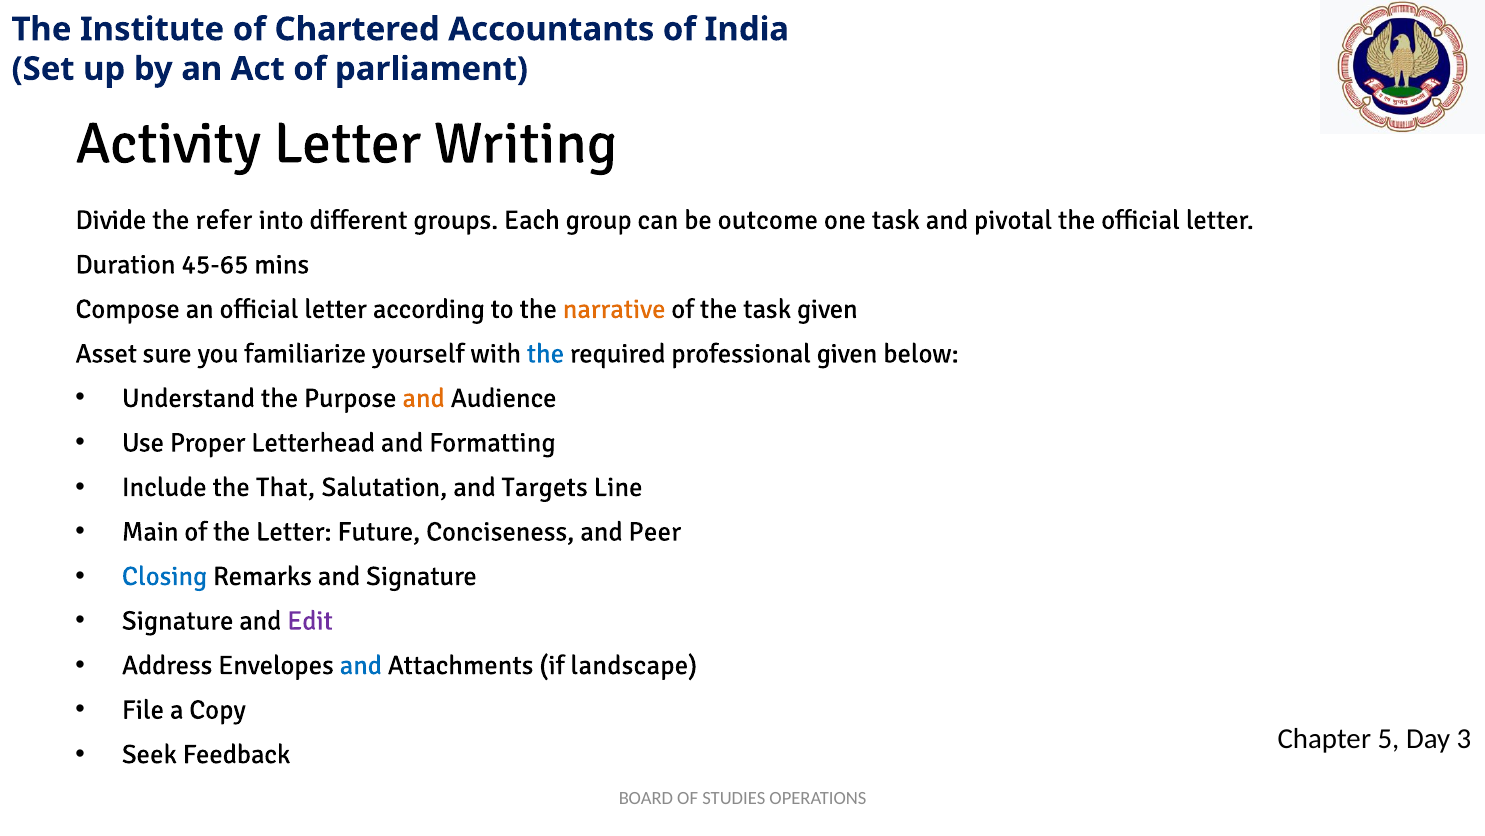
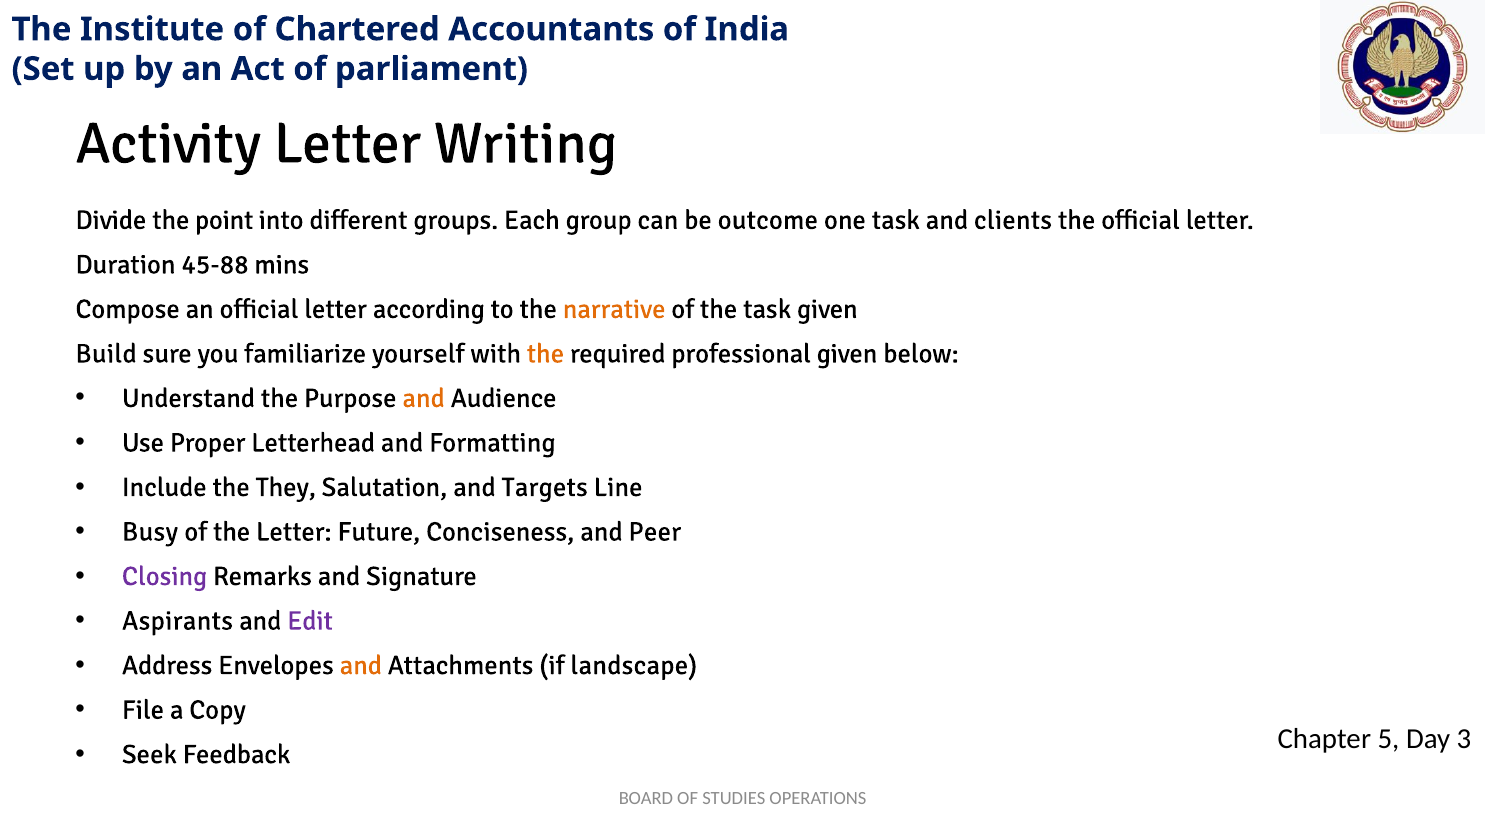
refer: refer -> point (224, 220)
pivotal: pivotal -> clients (1013, 220)
45-65: 45-65 -> 45-88 (215, 264)
Asset: Asset -> Build (106, 353)
the colour: blue -> orange (545, 353)
That: That -> They (286, 487)
Main: Main -> Busy (150, 531)
Closing colour: blue -> purple (165, 576)
Signature: Signature -> Aspirants (177, 620)
and colour: blue -> orange (361, 665)
